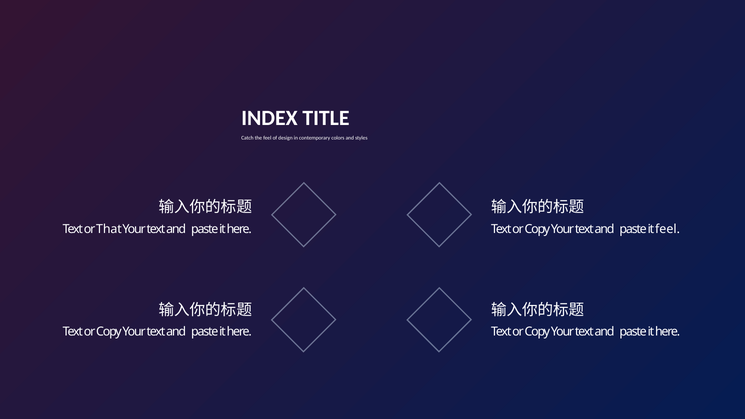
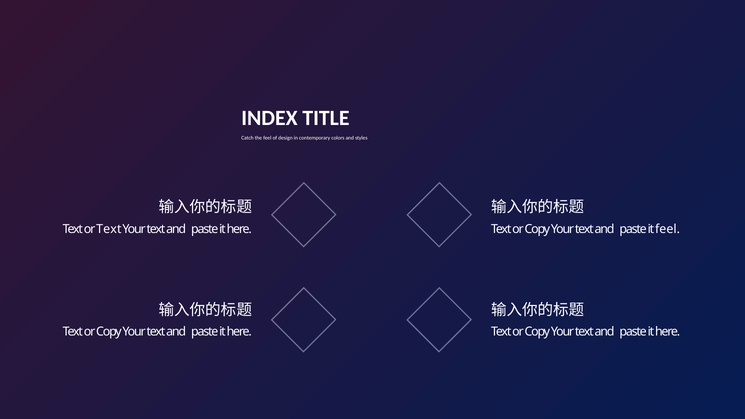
or That: That -> Text (109, 229)
